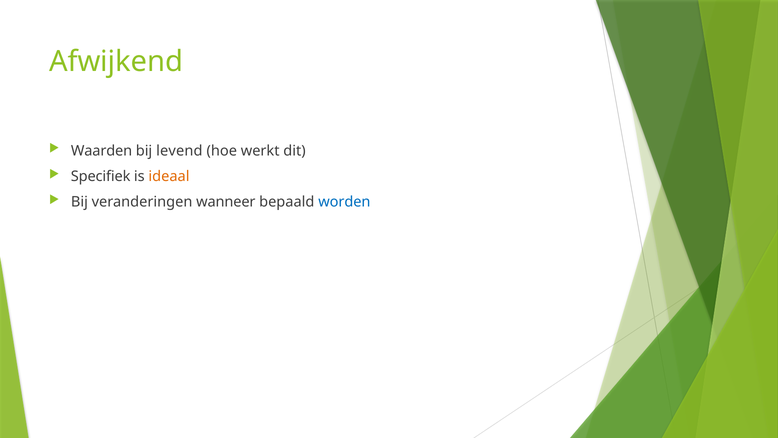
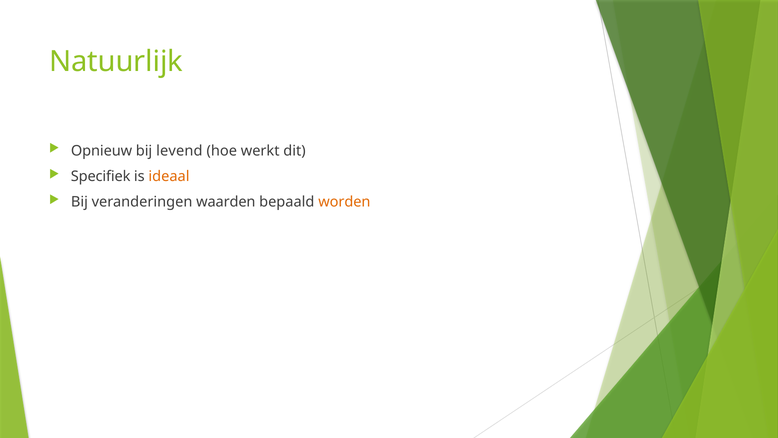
Afwijkend: Afwijkend -> Natuurlijk (116, 61)
Waarden: Waarden -> Opnieuw (102, 151)
wanneer: wanneer -> waarden (226, 202)
worden colour: blue -> orange (344, 202)
